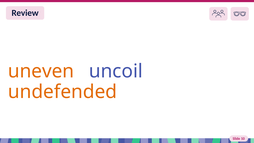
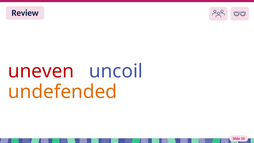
uneven colour: orange -> red (41, 71)
